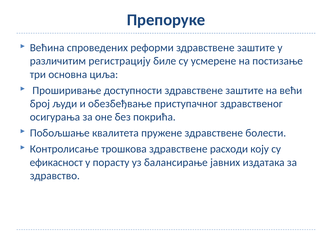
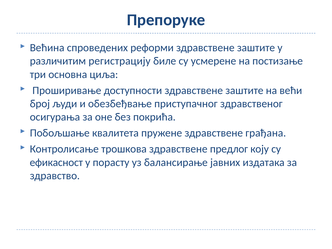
болести: болести -> грађана (266, 133)
расходи: расходи -> предлог (229, 149)
